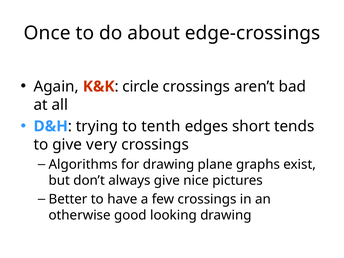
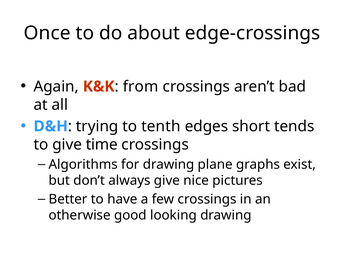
circle: circle -> from (141, 86)
very: very -> time (102, 145)
